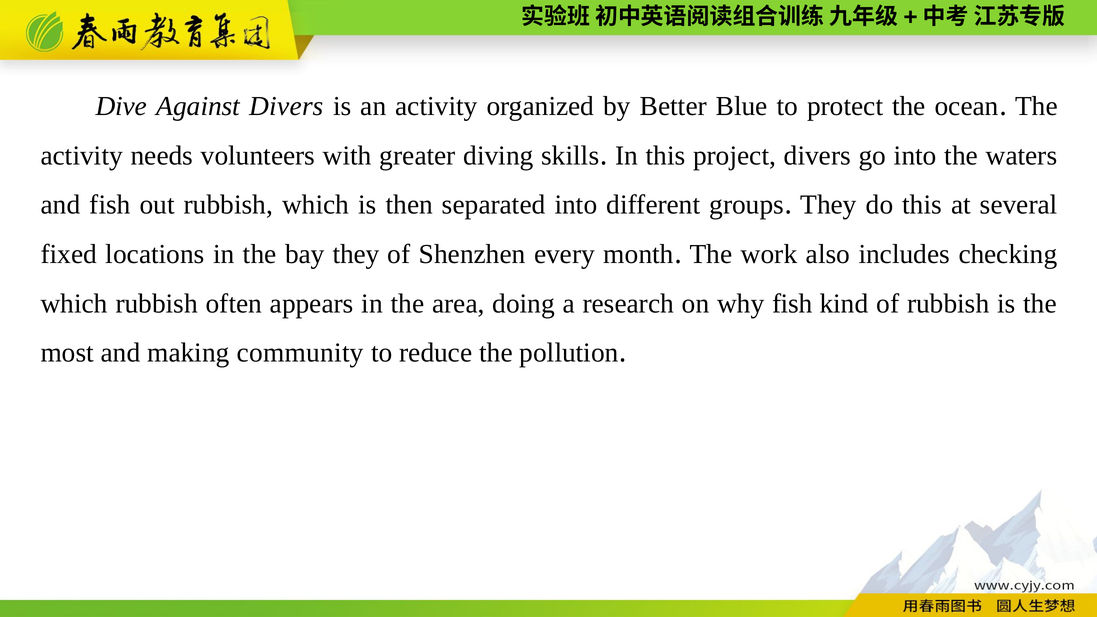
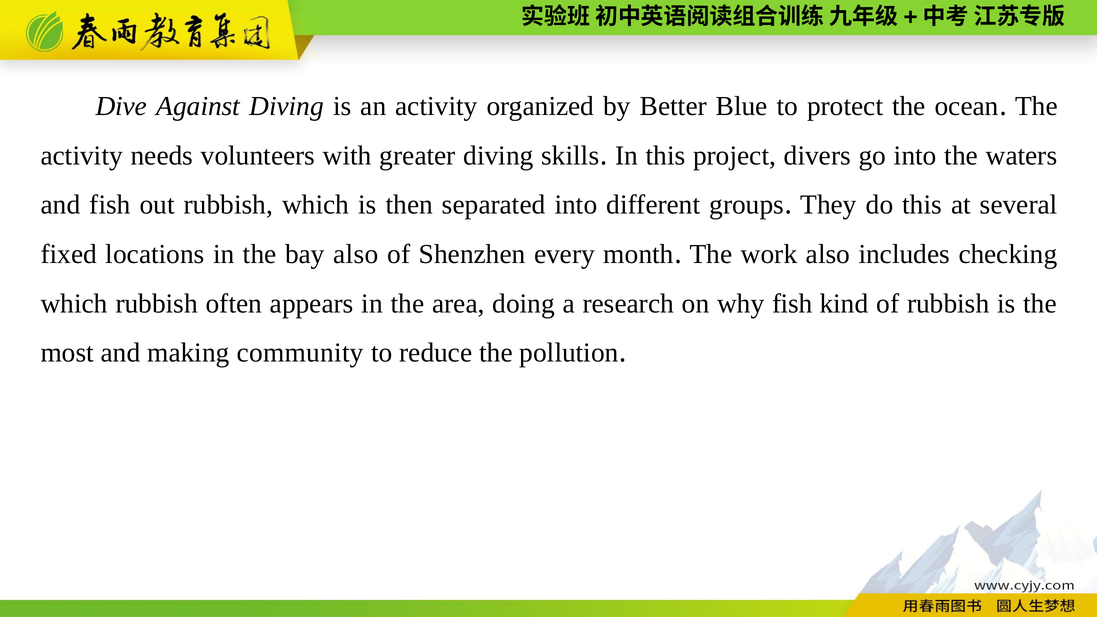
Against Divers: Divers -> Diving (287, 106)
bay they: they -> also (356, 254)
